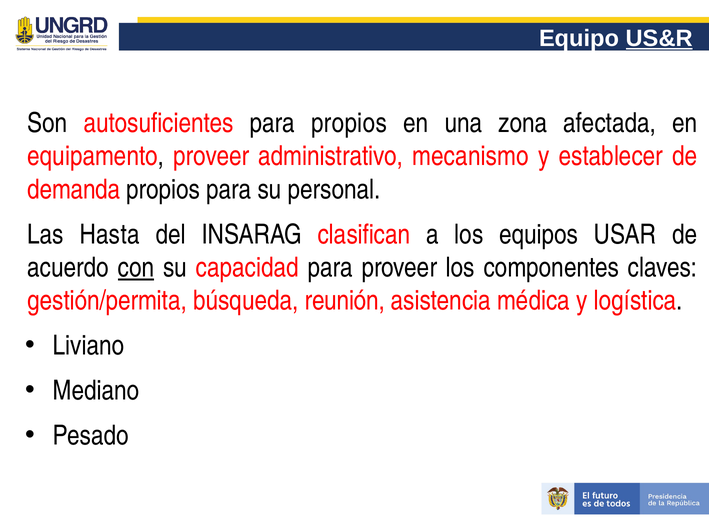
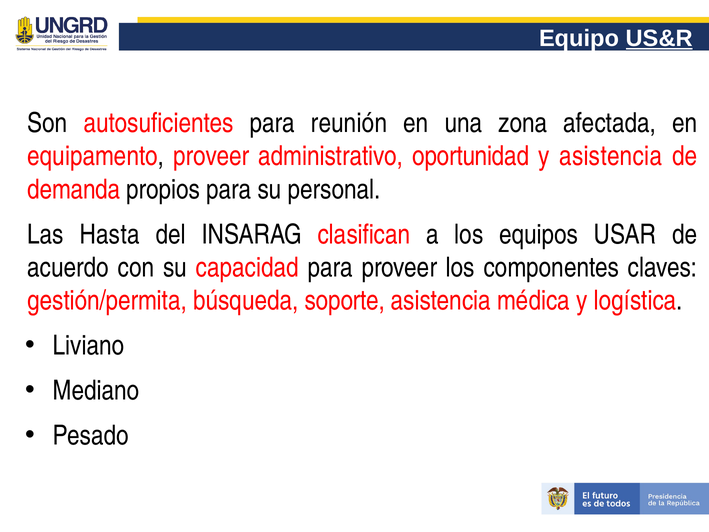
para propios: propios -> reunión (349, 123)
mecanismo: mecanismo -> oportunidad (471, 156)
y establecer: establecer -> asistencia (611, 156)
con underline: present -> none (136, 267)
reunión: reunión -> soporte (345, 301)
